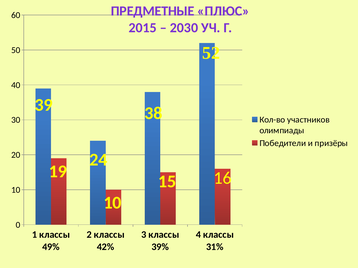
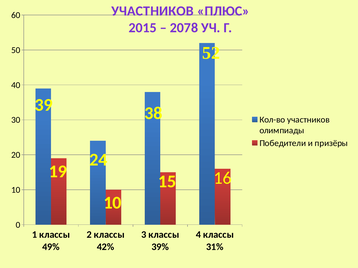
ПРЕДМЕТНЫЕ: ПРЕДМЕТНЫЕ -> УЧАСТНИКОВ (153, 11)
2030: 2030 -> 2078 (184, 28)
